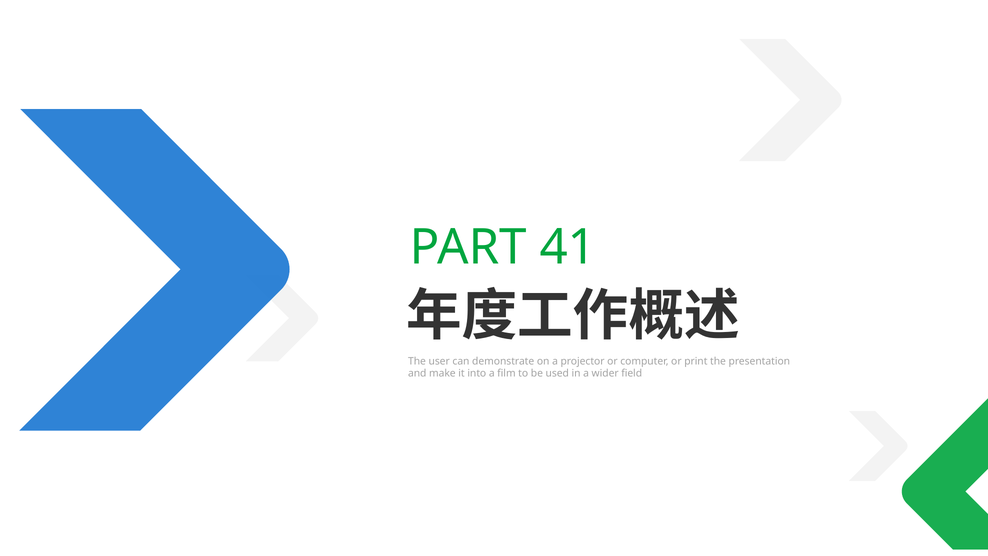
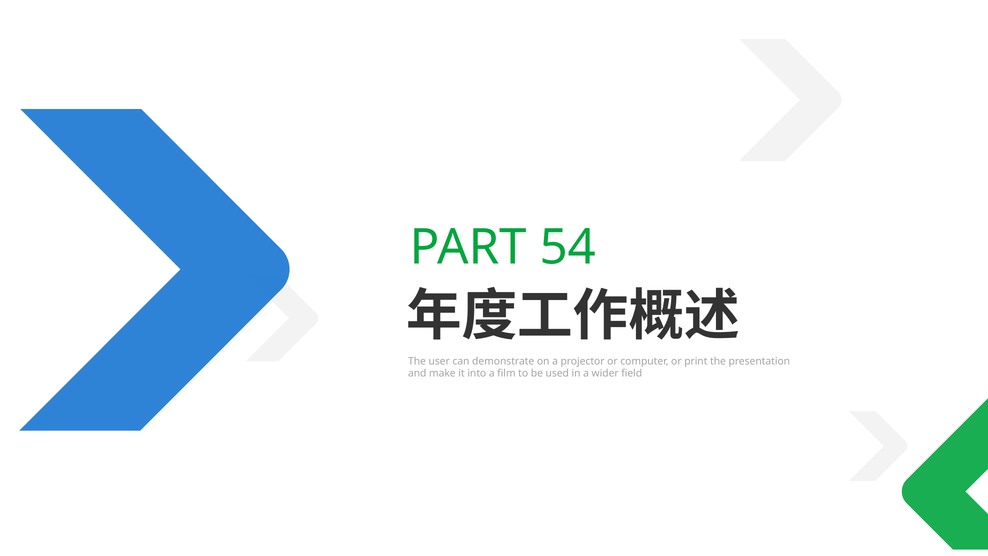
41: 41 -> 54 (568, 247)
